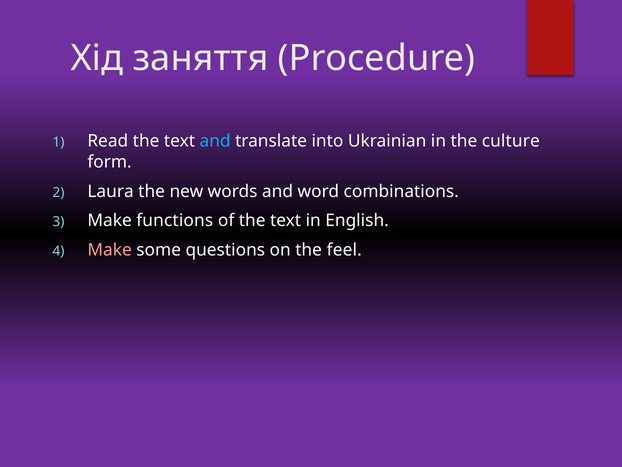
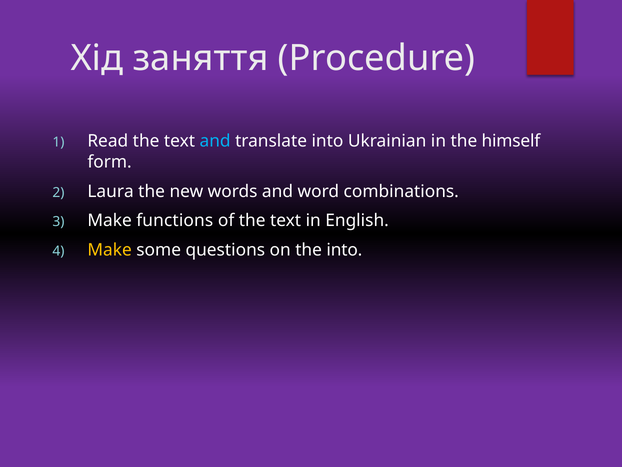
culture: culture -> himself (511, 141)
Make colour: pink -> yellow (110, 250)
the feel: feel -> into (344, 250)
